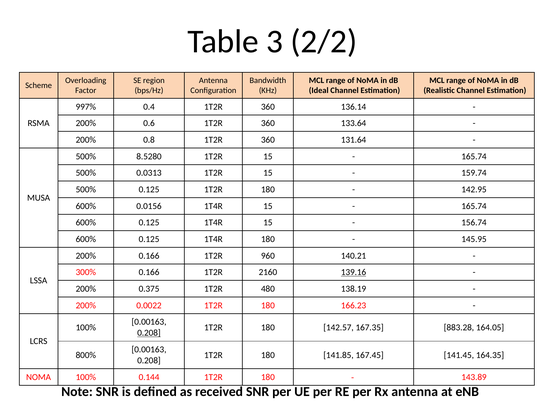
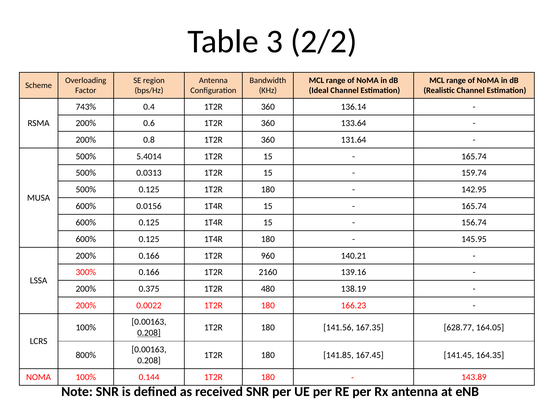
997%: 997% -> 743% (86, 107)
8.5280: 8.5280 -> 5.4014 (149, 156)
139.16 underline: present -> none (354, 272)
142.57: 142.57 -> 141.56 (338, 327)
883.28: 883.28 -> 628.77 (459, 327)
